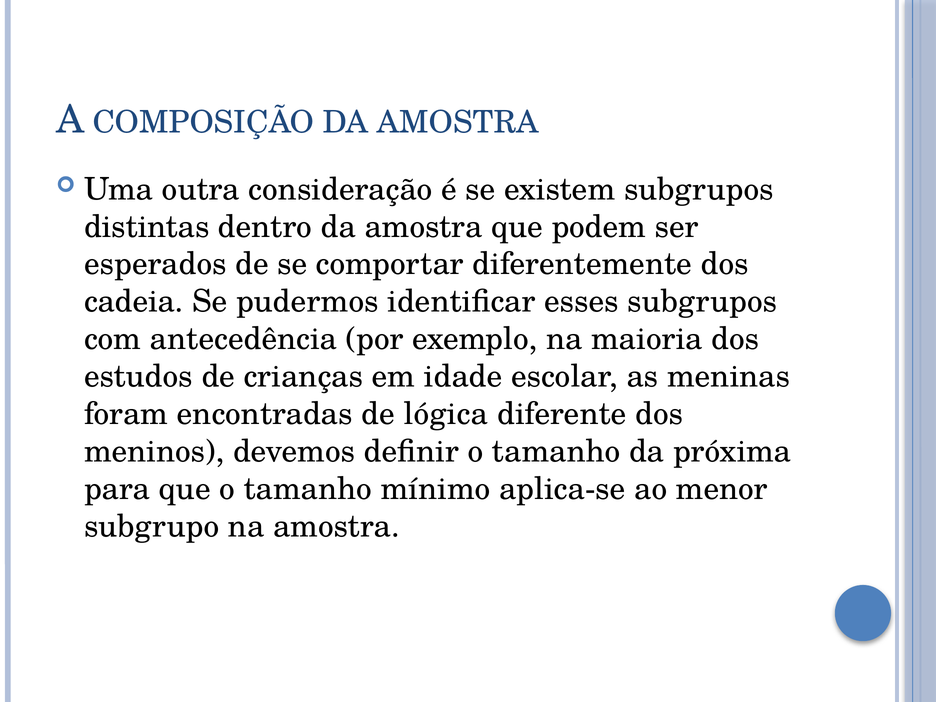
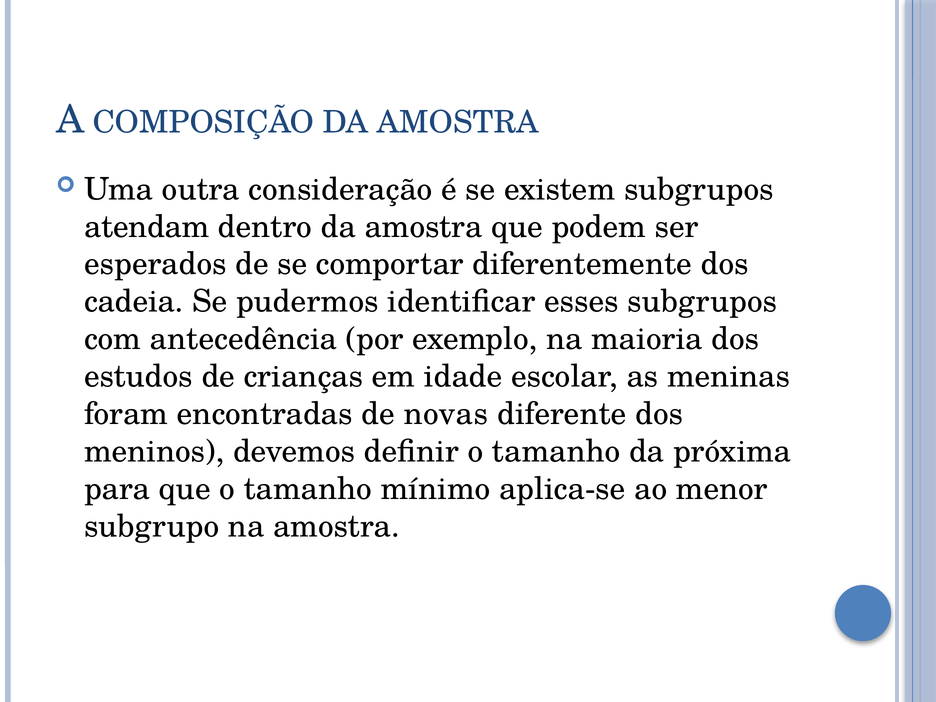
distintas: distintas -> atendam (147, 227)
lógica: lógica -> novas (446, 414)
